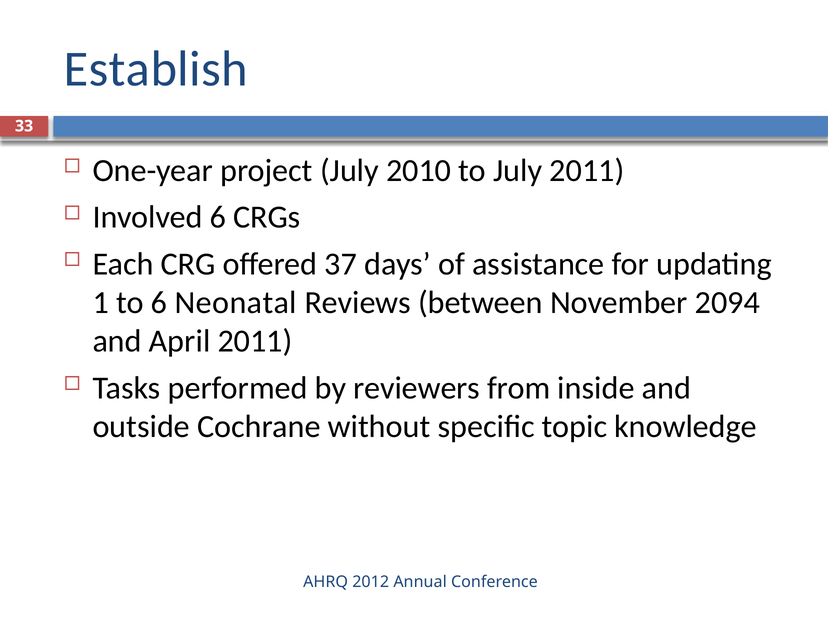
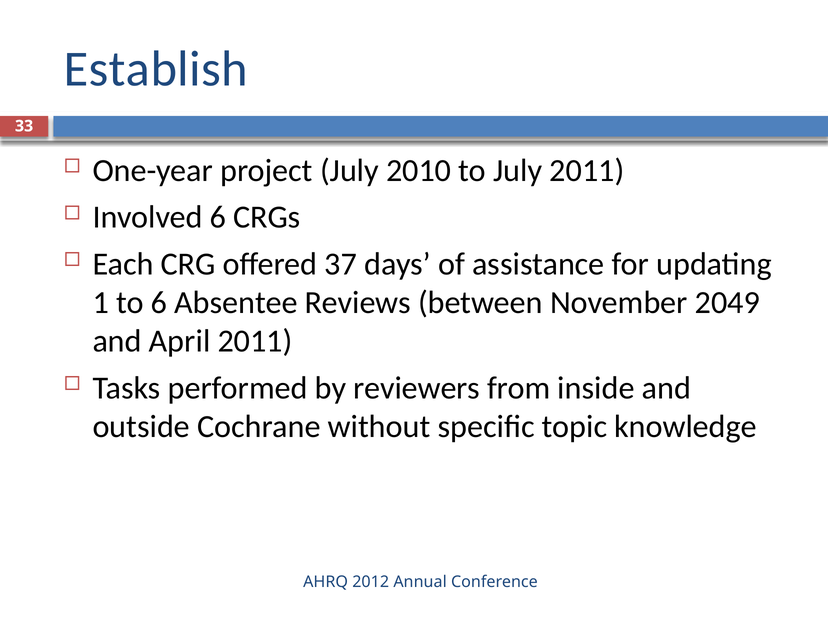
Neonatal: Neonatal -> Absentee (236, 303)
2094: 2094 -> 2049 (727, 303)
